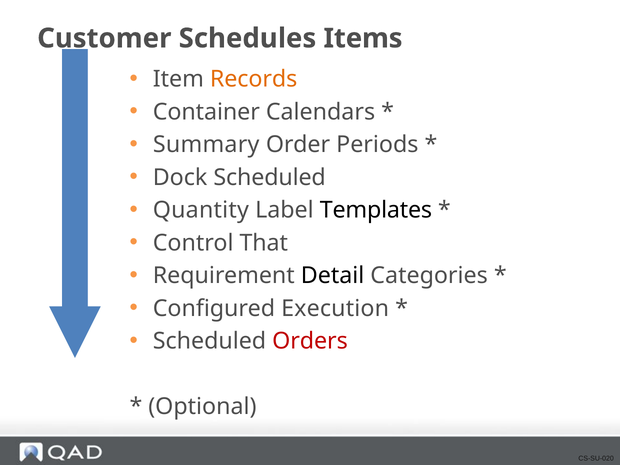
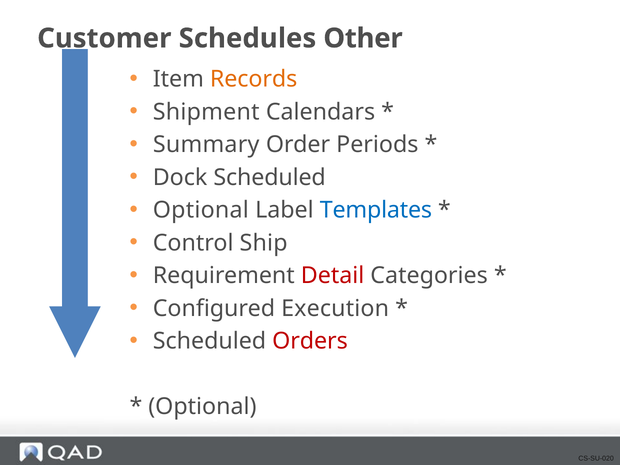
Items: Items -> Other (363, 38)
Container: Container -> Shipment (206, 112)
Quantity: Quantity -> Optional (201, 210)
Templates colour: black -> blue (376, 210)
That: That -> Ship (264, 243)
Detail colour: black -> red (333, 276)
